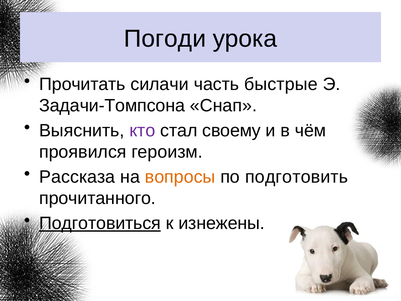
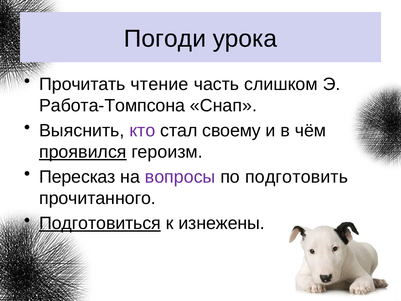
силачи: силачи -> чтение (160, 84)
быстрые: быстрые -> слишком (281, 84)
Задачи-Томпсона: Задачи-Томпсона -> Работа-Томпсона (112, 106)
проявился underline: none -> present (83, 152)
Рассказа: Рассказа -> Пересказ (77, 177)
вопросы colour: orange -> purple (180, 177)
